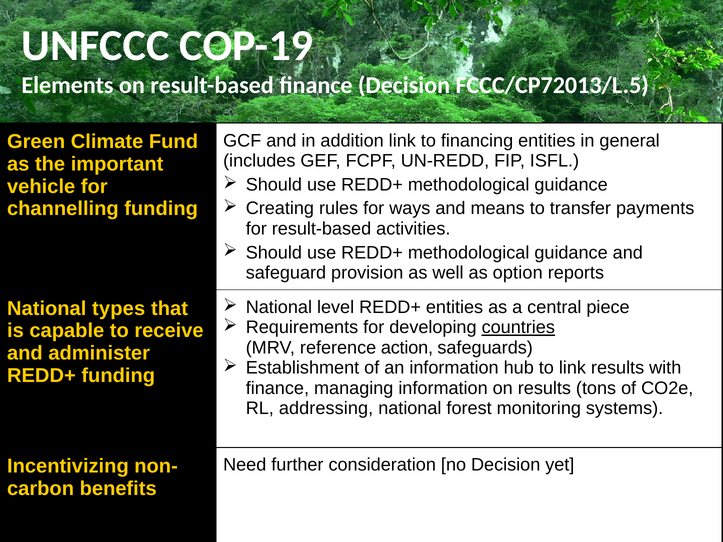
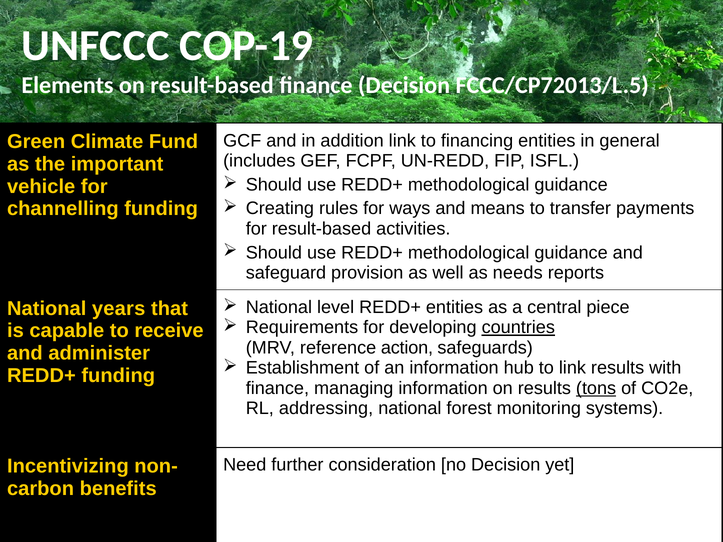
option: option -> needs (518, 273)
types: types -> years (119, 309)
tons underline: none -> present (596, 388)
